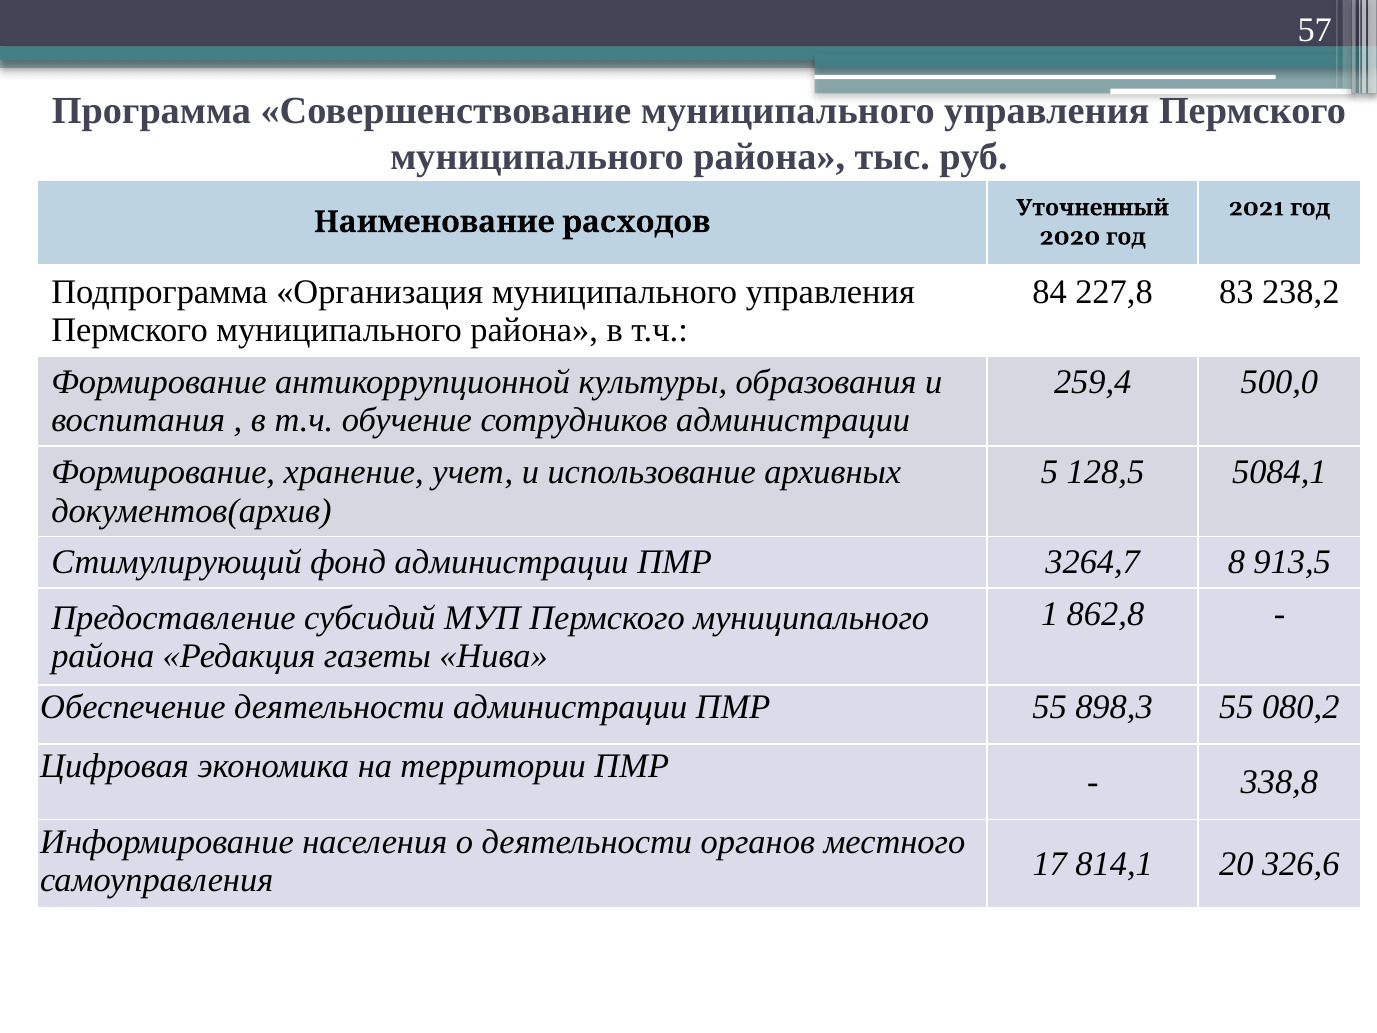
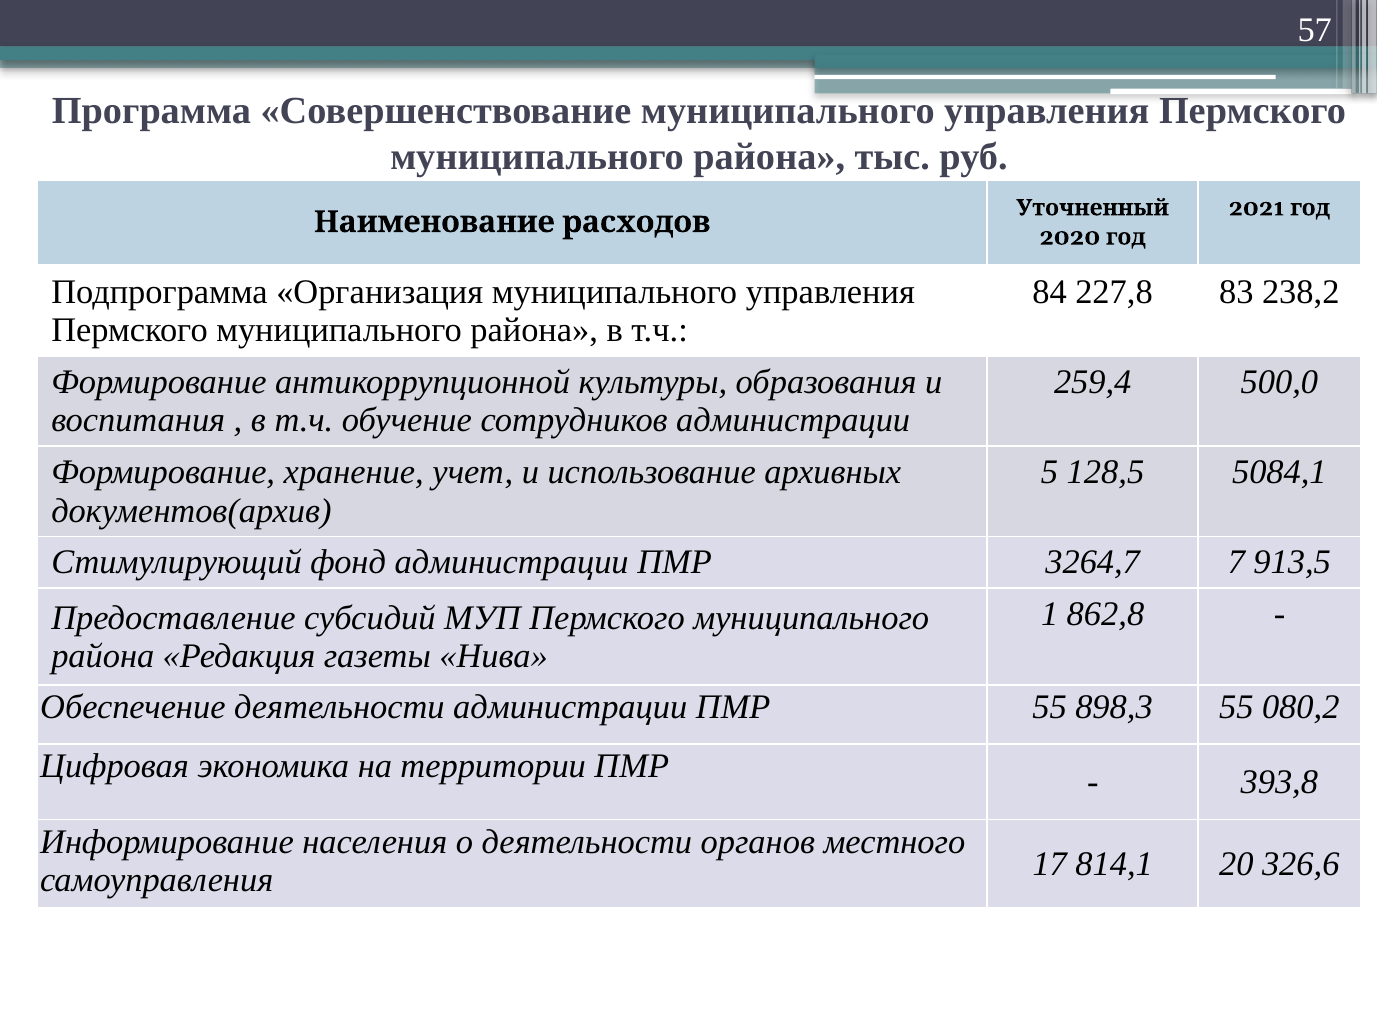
8: 8 -> 7 (1236, 562)
338,8: 338,8 -> 393,8 (1279, 782)
